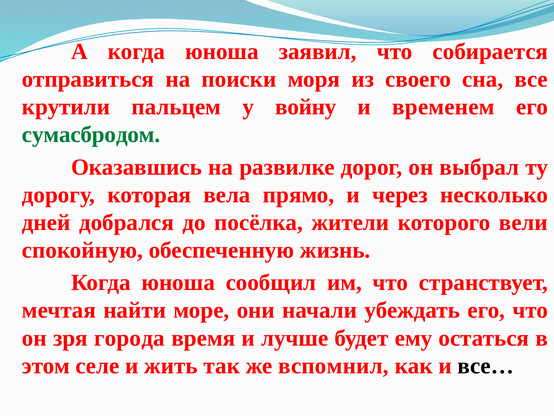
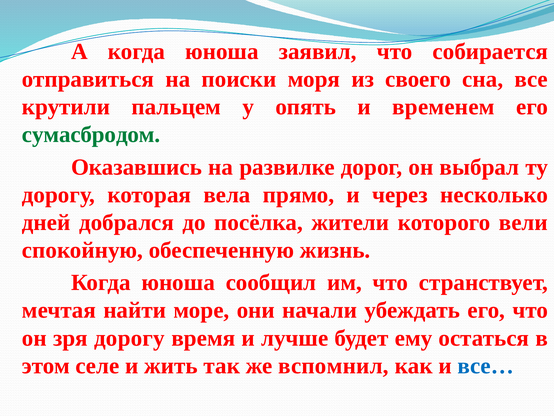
войну: войну -> опять (306, 107)
зря города: города -> дорогу (129, 338)
все… colour: black -> blue (486, 365)
